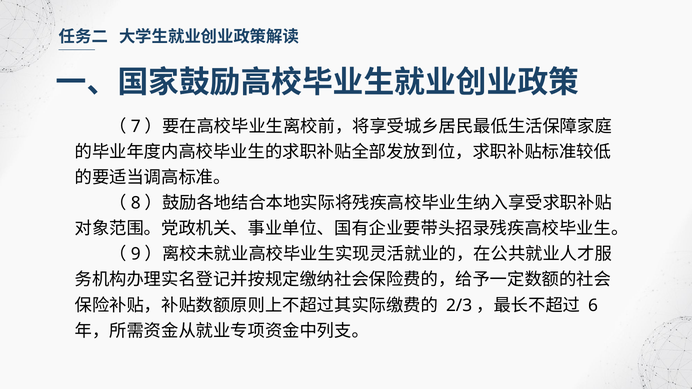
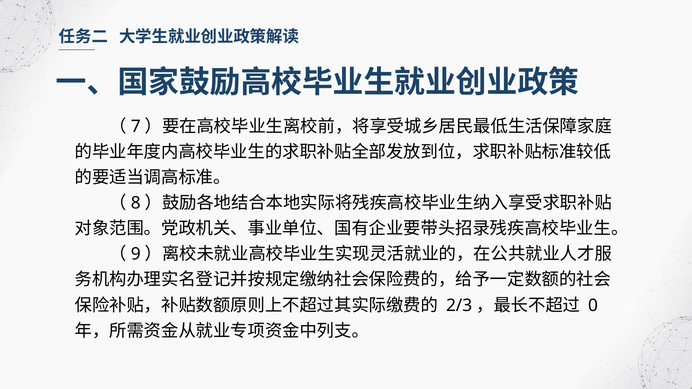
6: 6 -> 0 (593, 306)
